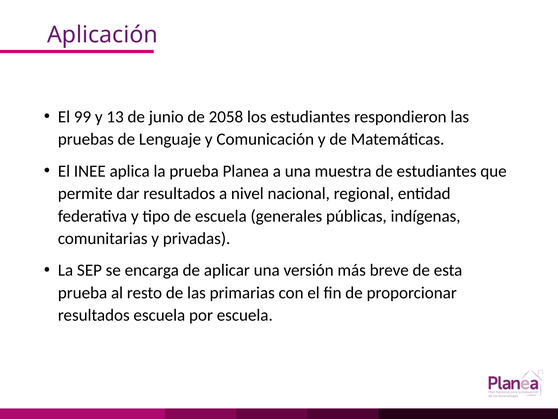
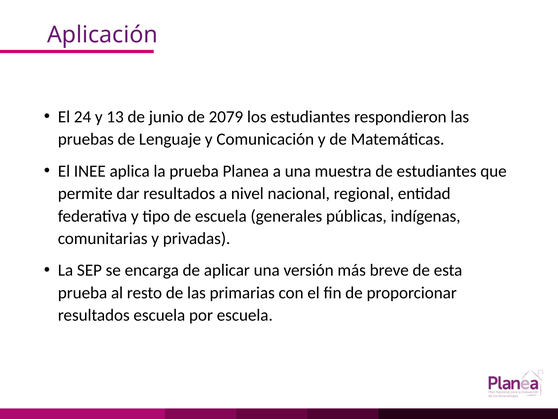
99: 99 -> 24 (83, 117)
2058: 2058 -> 2079 (226, 117)
